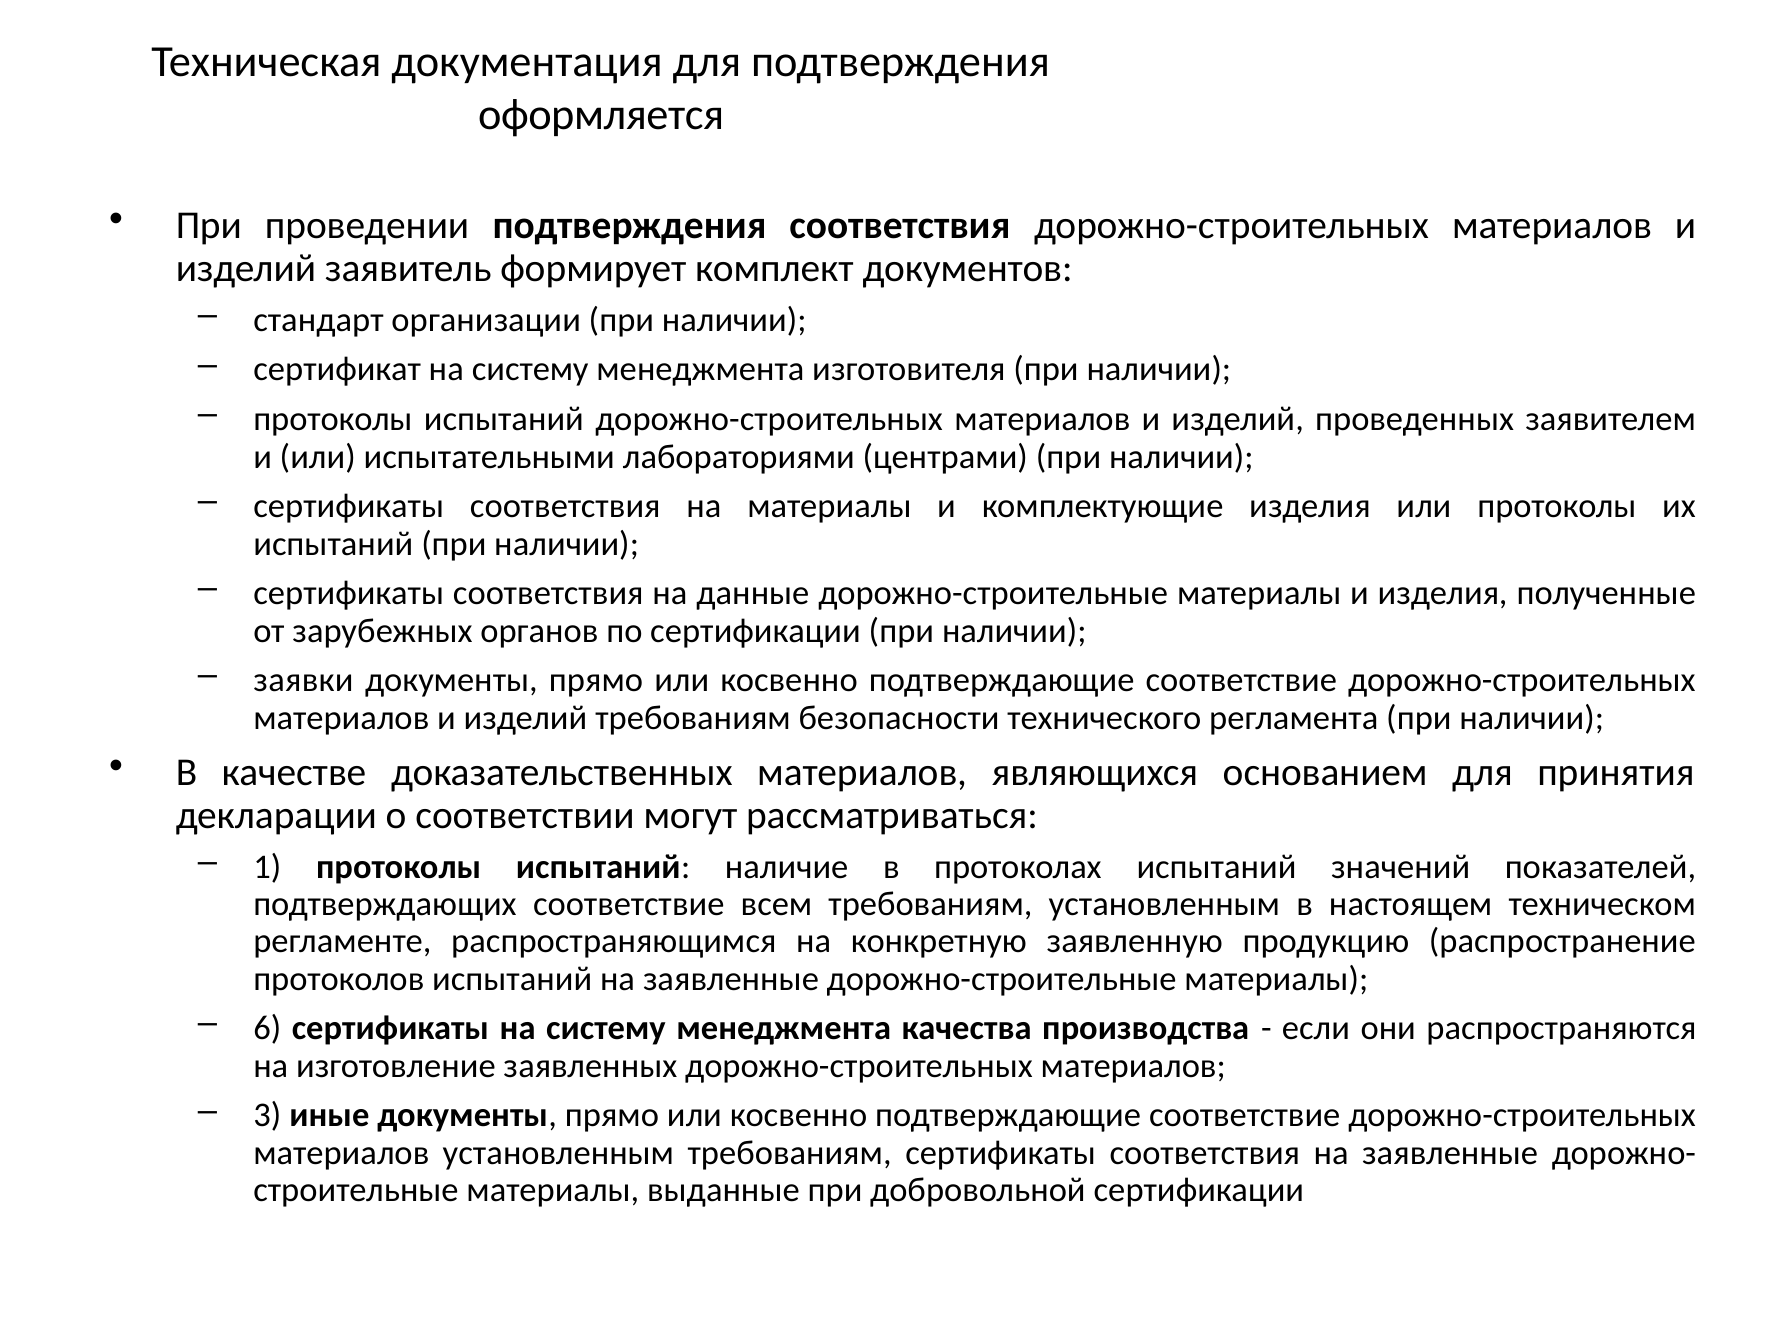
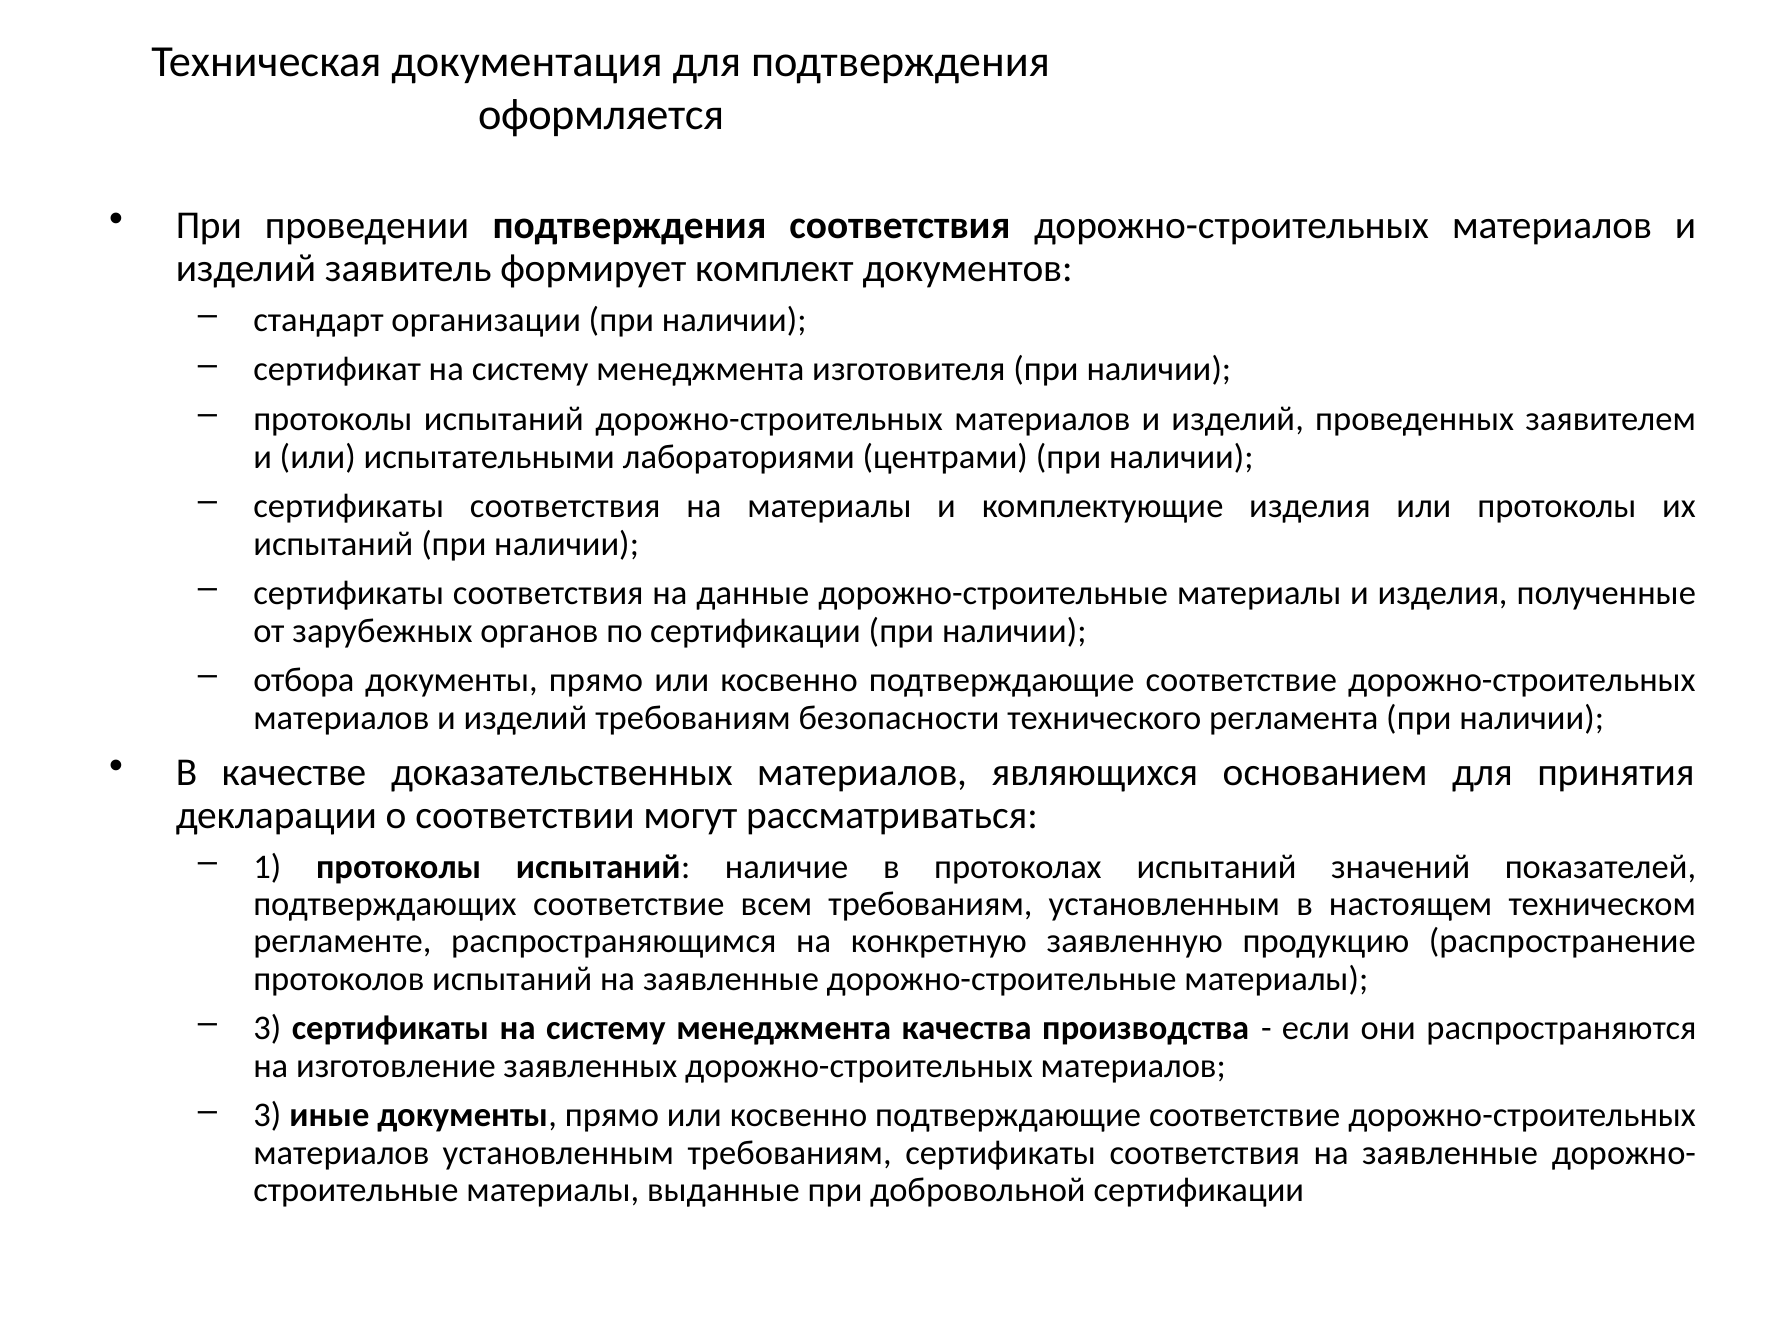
заявки: заявки -> отбора (304, 681)
6: 6 -> 3 (267, 1029)
